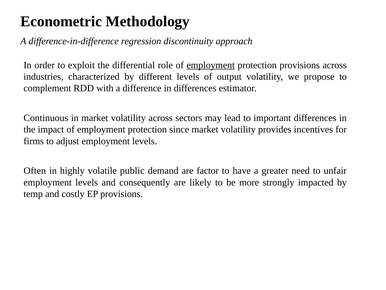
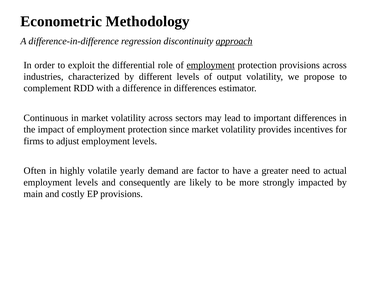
approach underline: none -> present (234, 41)
public: public -> yearly (132, 171)
unfair: unfair -> actual (335, 171)
temp: temp -> main (33, 194)
